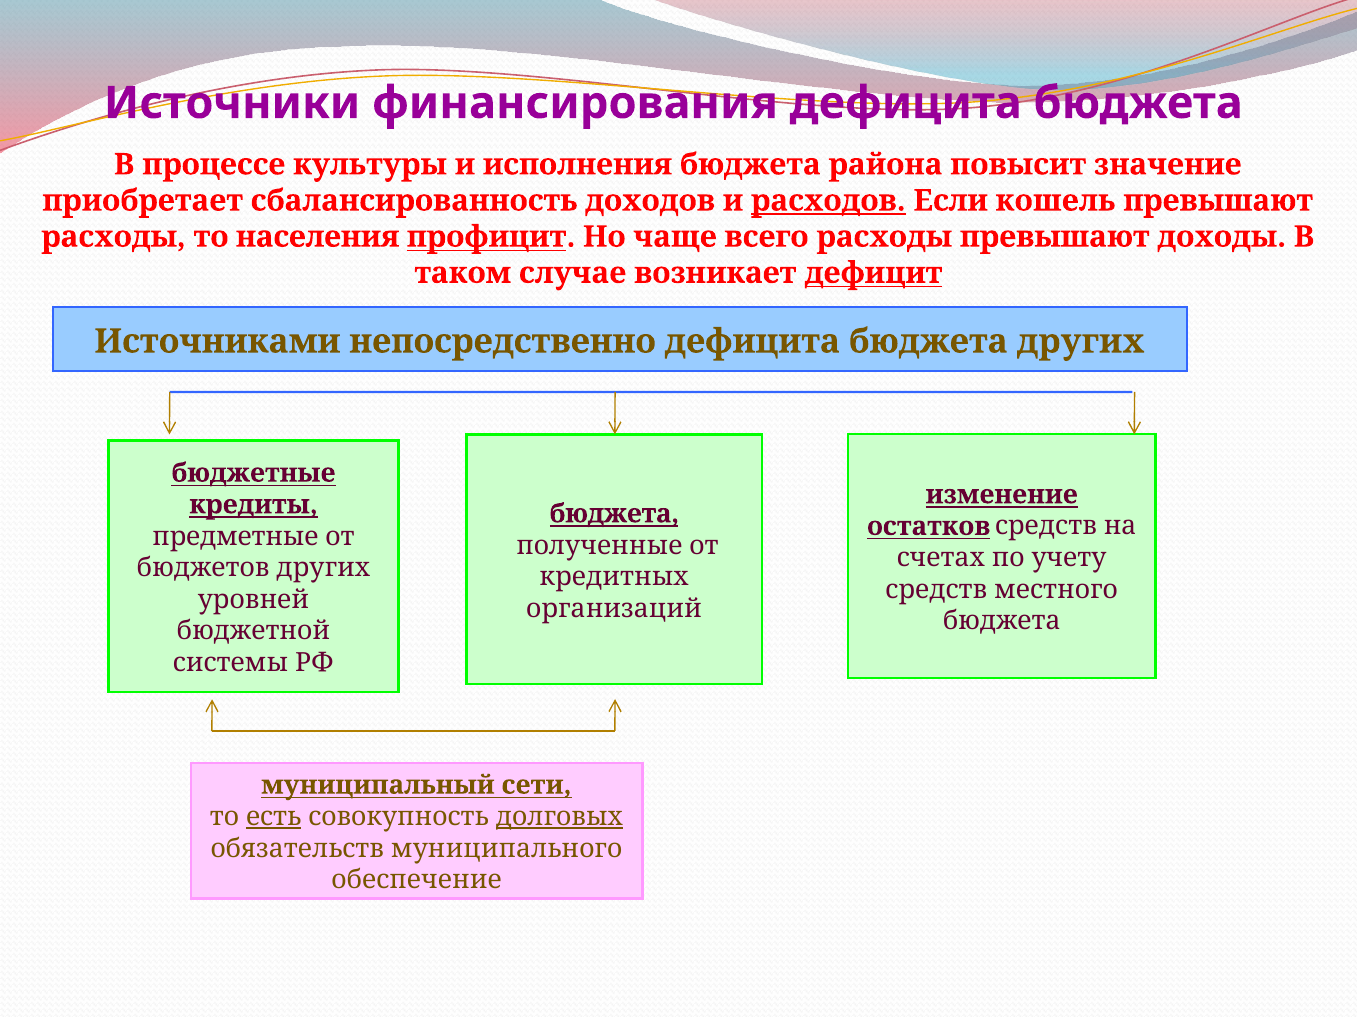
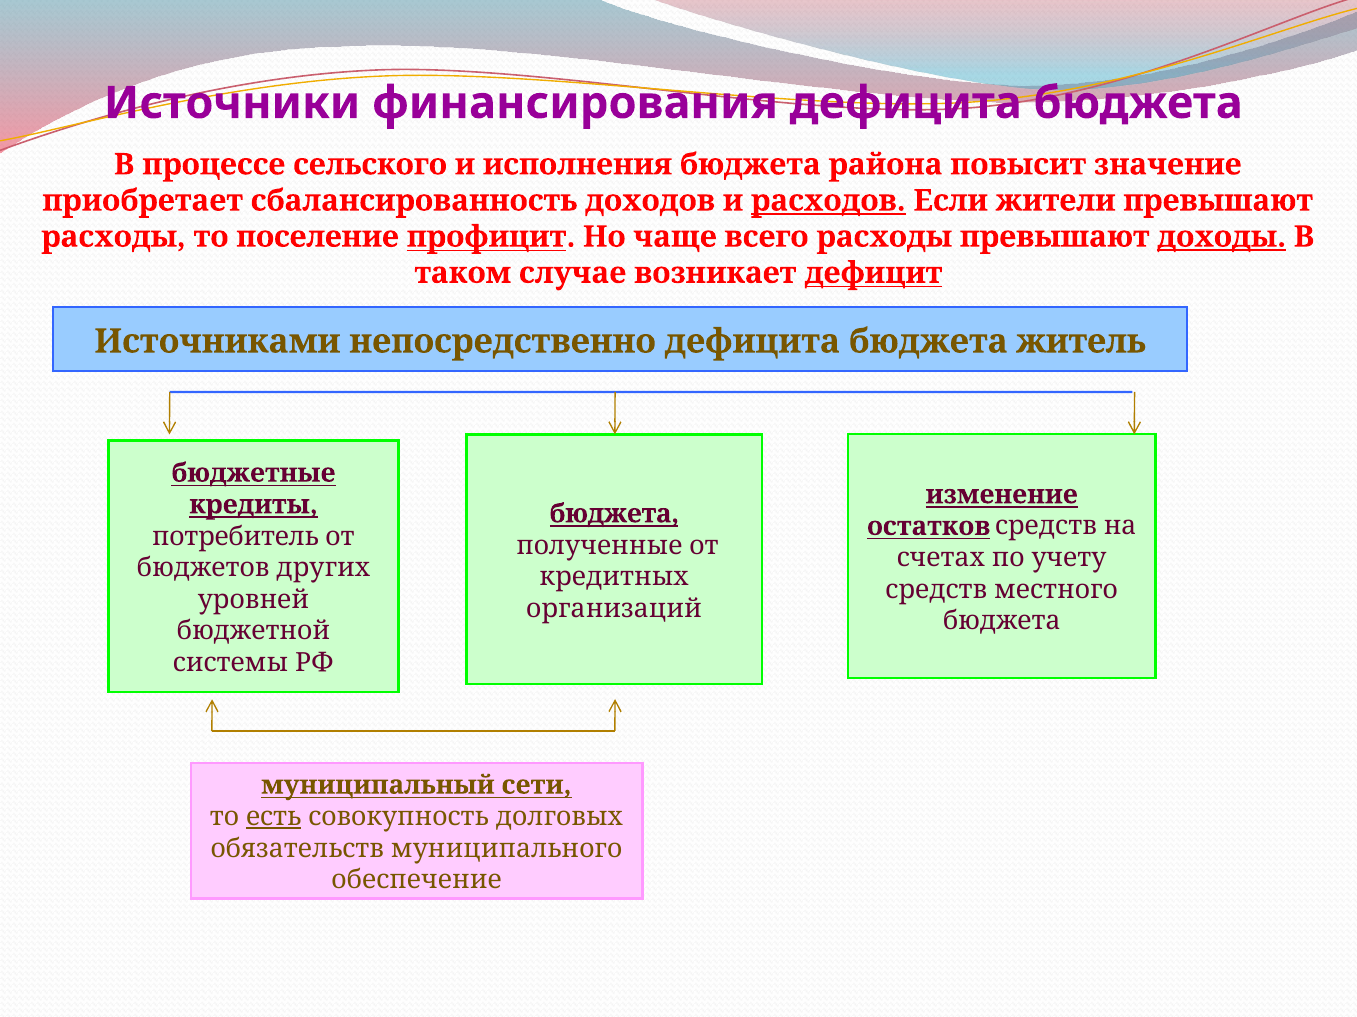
культуры: культуры -> сельского (370, 165)
кошель: кошель -> жители (1056, 201)
населения: населения -> поселение (318, 237)
доходы underline: none -> present (1222, 237)
бюджета других: других -> житель (1081, 342)
предметные: предметные -> потребитель (235, 537)
долговых underline: present -> none (559, 817)
